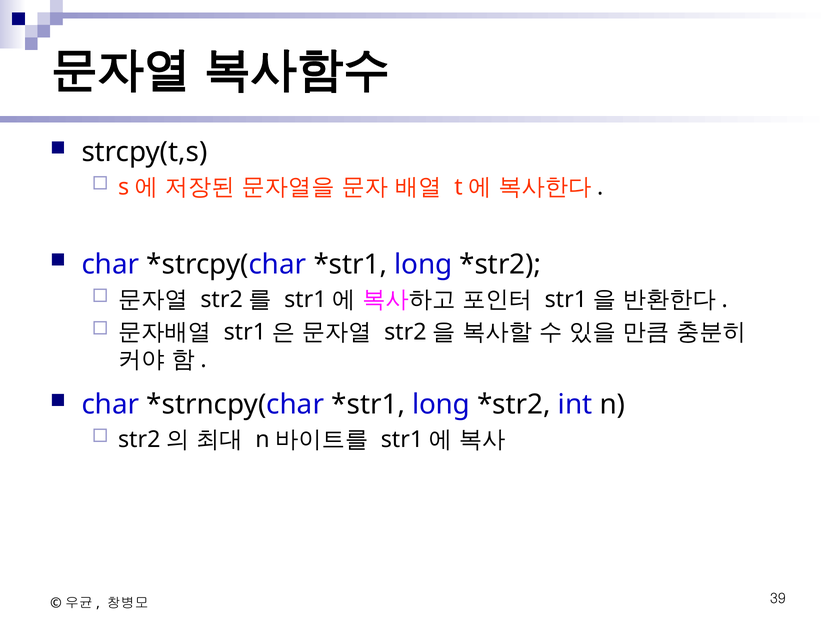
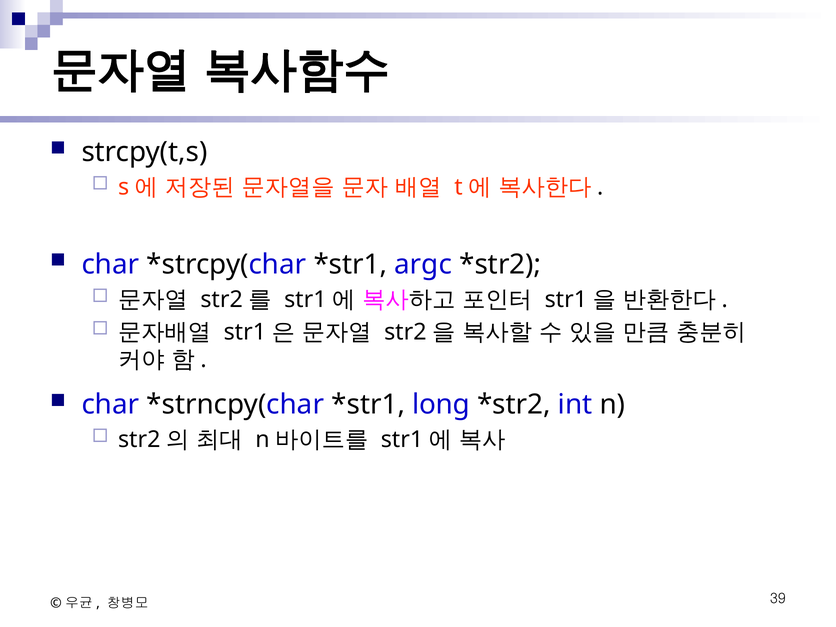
long: long -> argc (423, 264)
